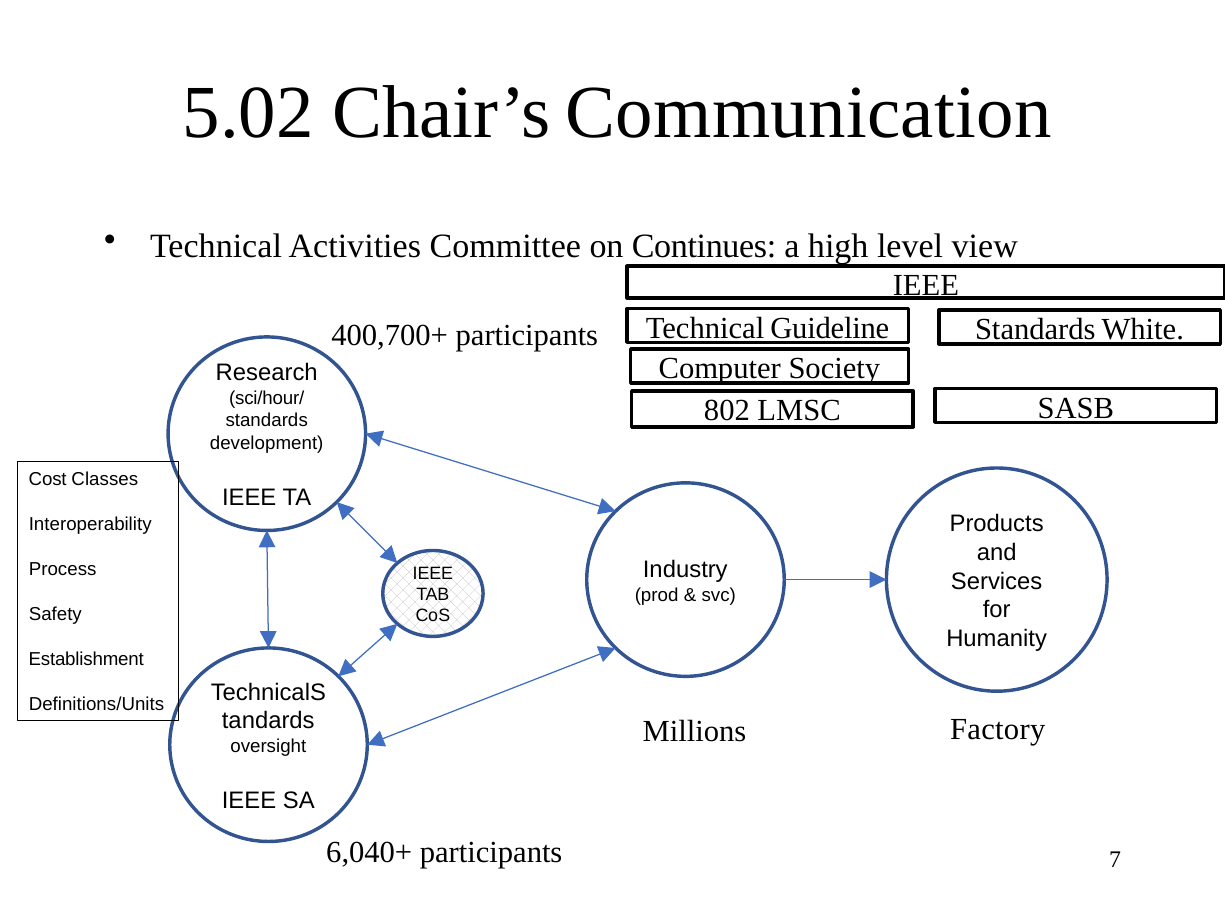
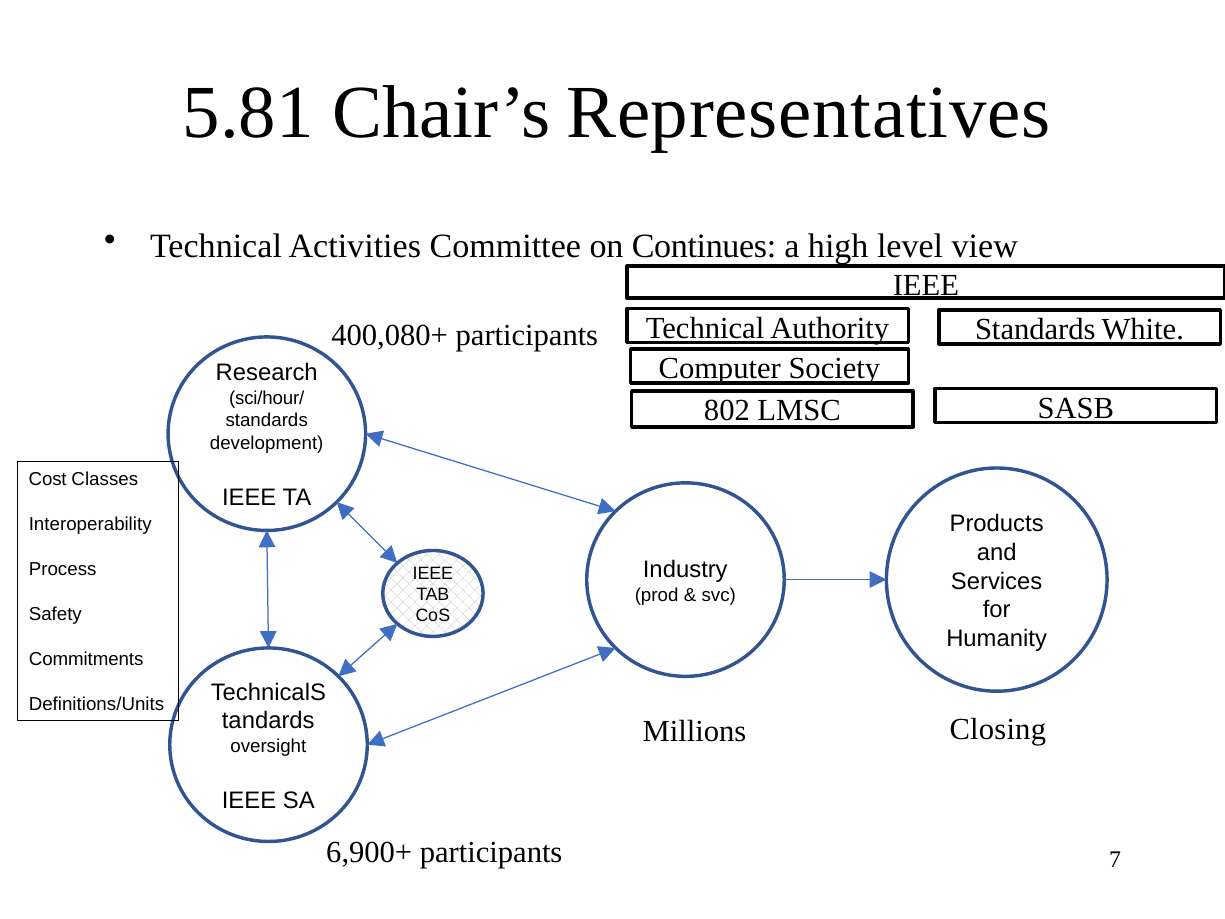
5.02: 5.02 -> 5.81 (248, 113)
Communication: Communication -> Representatives (808, 113)
Guideline: Guideline -> Authority (830, 328)
400,700+: 400,700+ -> 400,080+ (390, 335)
Establishment: Establishment -> Commitments (86, 659)
Factory: Factory -> Closing (998, 729)
6,040+: 6,040+ -> 6,900+ (369, 853)
